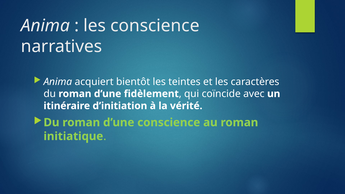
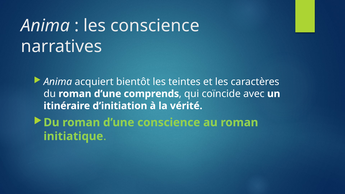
fidèlement: fidèlement -> comprends (151, 94)
